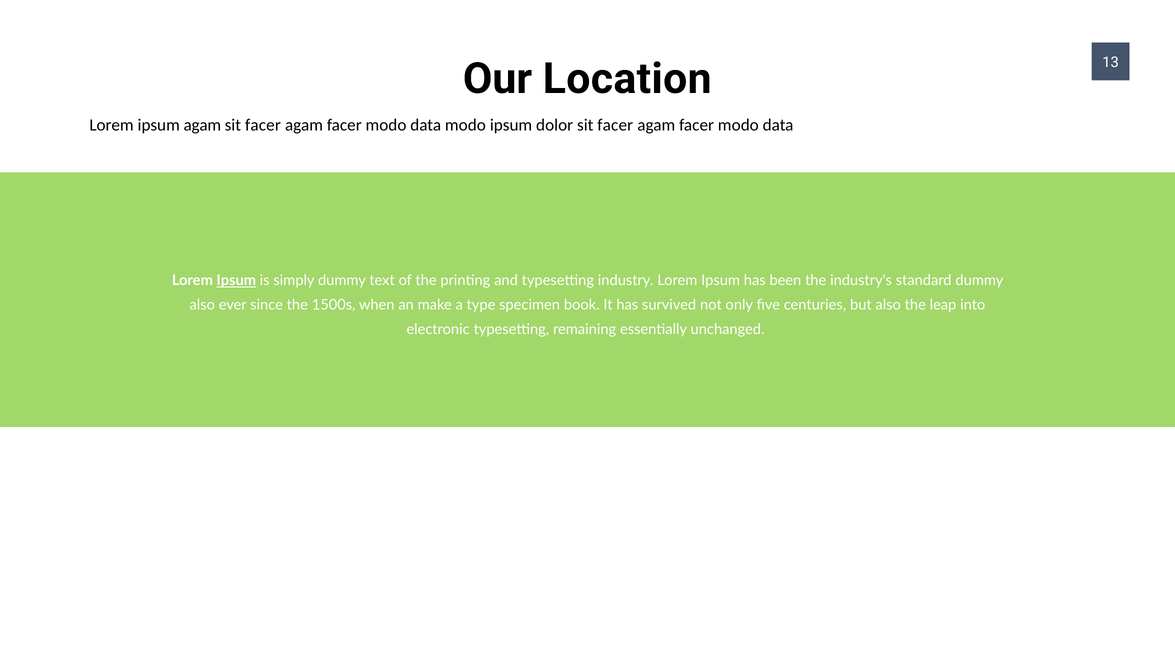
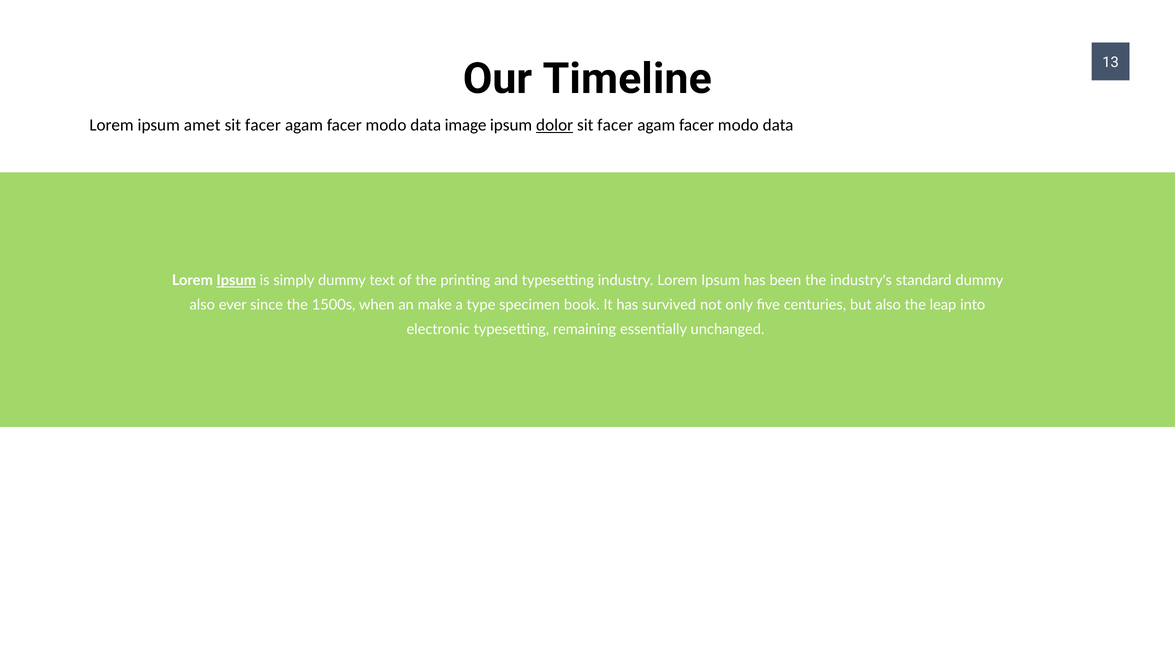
Location: Location -> Timeline (627, 79)
ipsum agam: agam -> amet (202, 125)
data modo: modo -> image (466, 125)
dolor underline: none -> present (555, 125)
